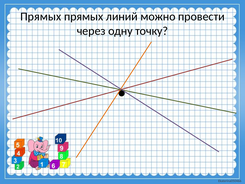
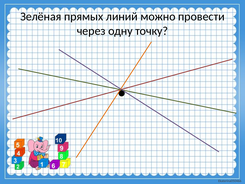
Прямых: Прямых -> Зелёная (41, 17)
